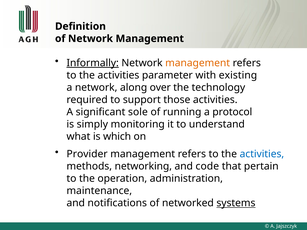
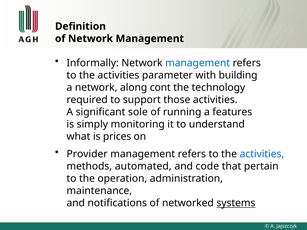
Informally underline: present -> none (93, 63)
management colour: orange -> blue (198, 63)
existing: existing -> building (238, 75)
over: over -> cont (160, 88)
protocol: protocol -> features (232, 112)
which: which -> prices (117, 137)
networking: networking -> automated (143, 166)
